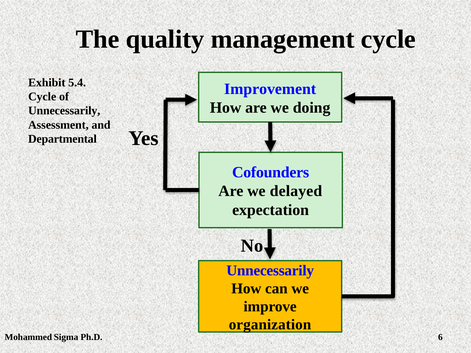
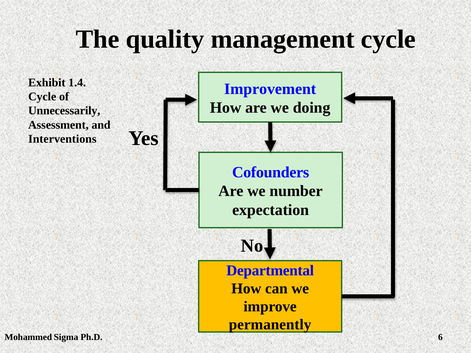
5.4: 5.4 -> 1.4 (77, 83)
Departmental: Departmental -> Interventions (62, 139)
delayed: delayed -> number (296, 191)
Unnecessarily: Unnecessarily -> Departmental (270, 271)
organization: organization -> permanently (270, 325)
